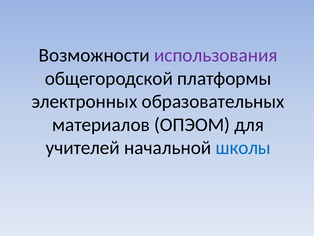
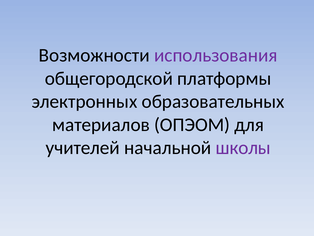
школы colour: blue -> purple (243, 147)
